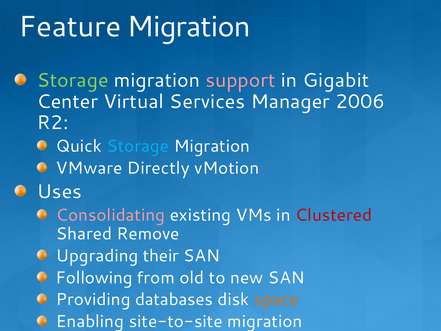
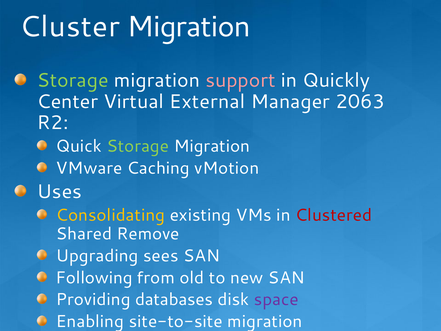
Feature: Feature -> Cluster (70, 27)
Gigabit: Gigabit -> Quickly (336, 80)
Services: Services -> External (207, 101)
2006: 2006 -> 2063 (360, 101)
Storage colour: light blue -> light green (138, 146)
Directly: Directly -> Caching (158, 168)
Consolidating colour: pink -> yellow (111, 215)
their: their -> sees (161, 256)
space colour: orange -> purple (276, 299)
